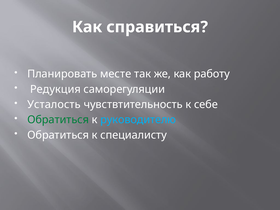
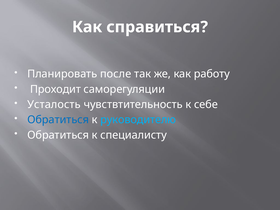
месте: месте -> после (116, 74)
Редукция: Редукция -> Проходит (55, 89)
Обратиться colour: green -> blue (58, 120)
